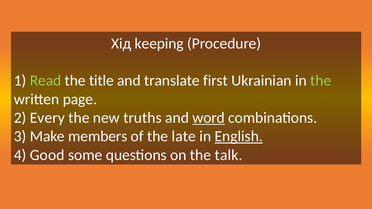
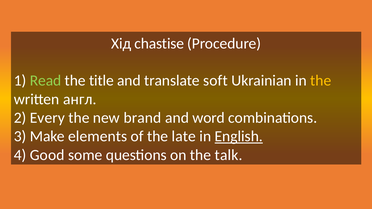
keeping: keeping -> chastise (159, 44)
first: first -> soft (215, 81)
the colour: light green -> yellow (321, 81)
page: page -> англ (80, 99)
truths: truths -> brand (142, 118)
word underline: present -> none (209, 118)
members: members -> elements (98, 136)
